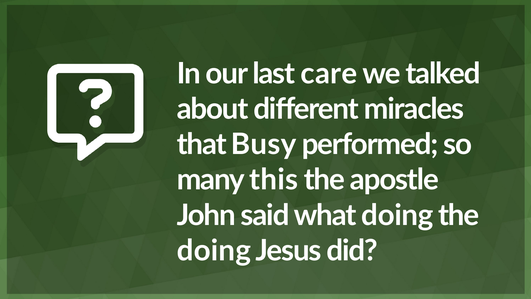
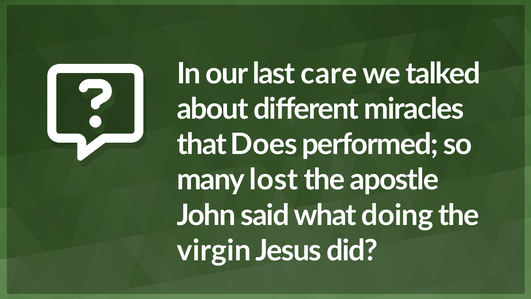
Busy: Busy -> Does (264, 144)
this: this -> lost (274, 180)
doing: doing -> virgin (214, 251)
